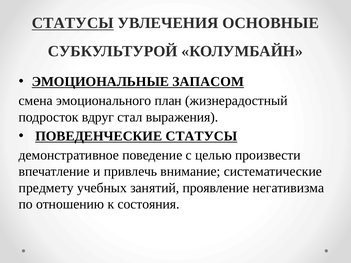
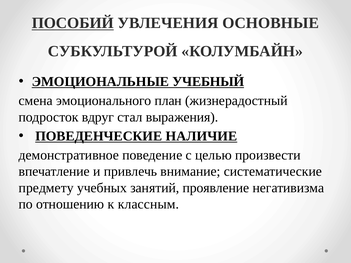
СТАТУСЫ: СТАТУСЫ -> ПОСОБИЙ (73, 23)
ЗАПАСОМ: ЗАПАСОМ -> УЧЕБНЫЙ (208, 82)
ПОВЕДЕНЧЕСКИЕ СТАТУСЫ: СТАТУСЫ -> НАЛИЧИЕ (201, 136)
состояния: состояния -> классным (148, 204)
